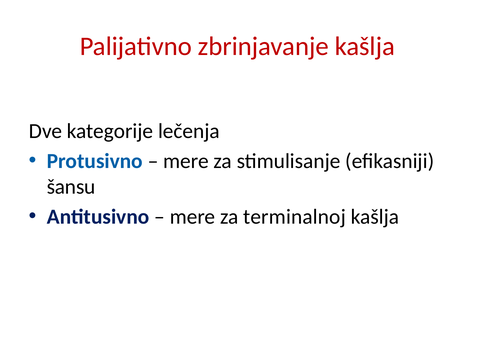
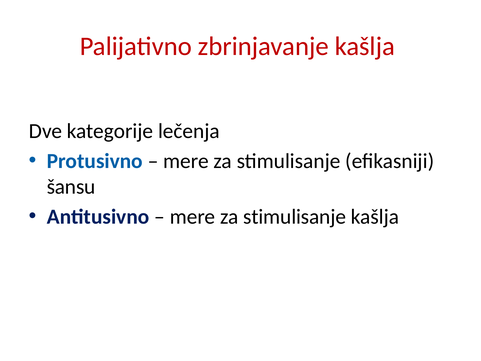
terminalnoj: terminalnoj -> stimulisanje (295, 216)
